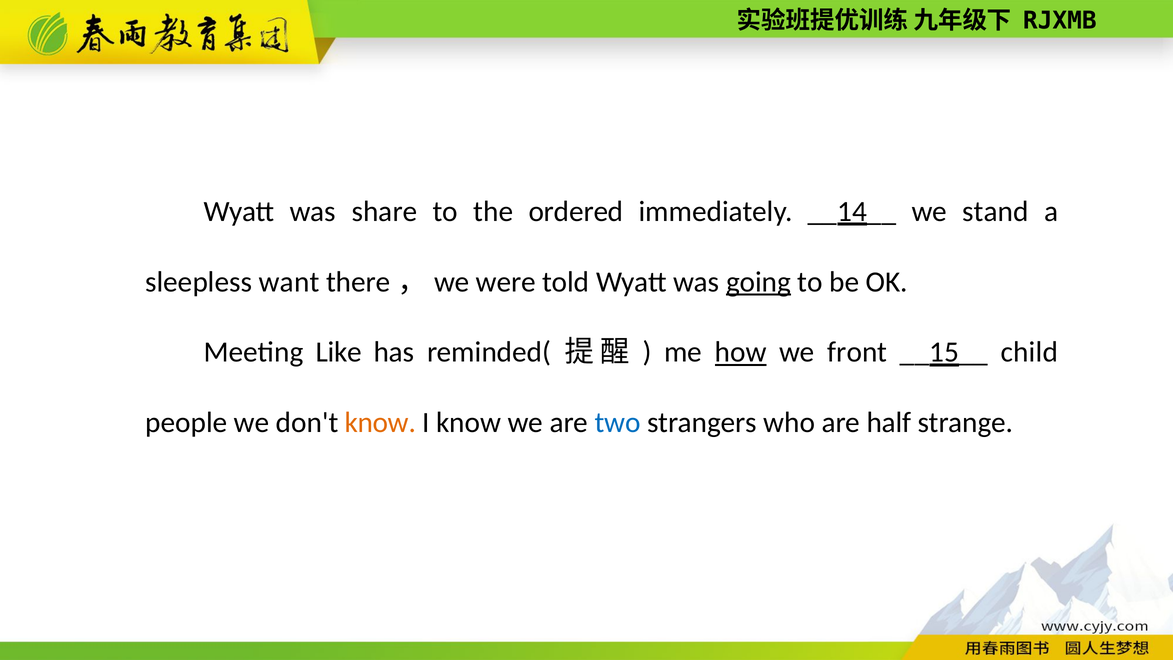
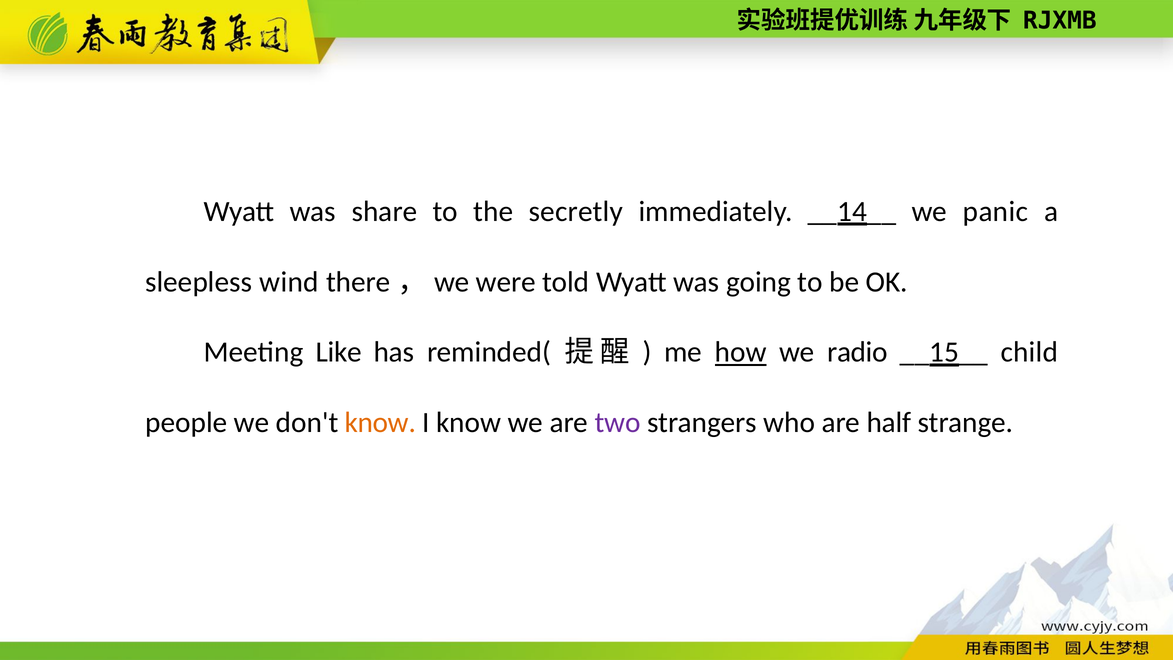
ordered: ordered -> secretly (576, 211)
stand: stand -> panic (995, 211)
want: want -> wind (289, 282)
going underline: present -> none (758, 282)
front: front -> radio (857, 352)
two colour: blue -> purple (618, 423)
